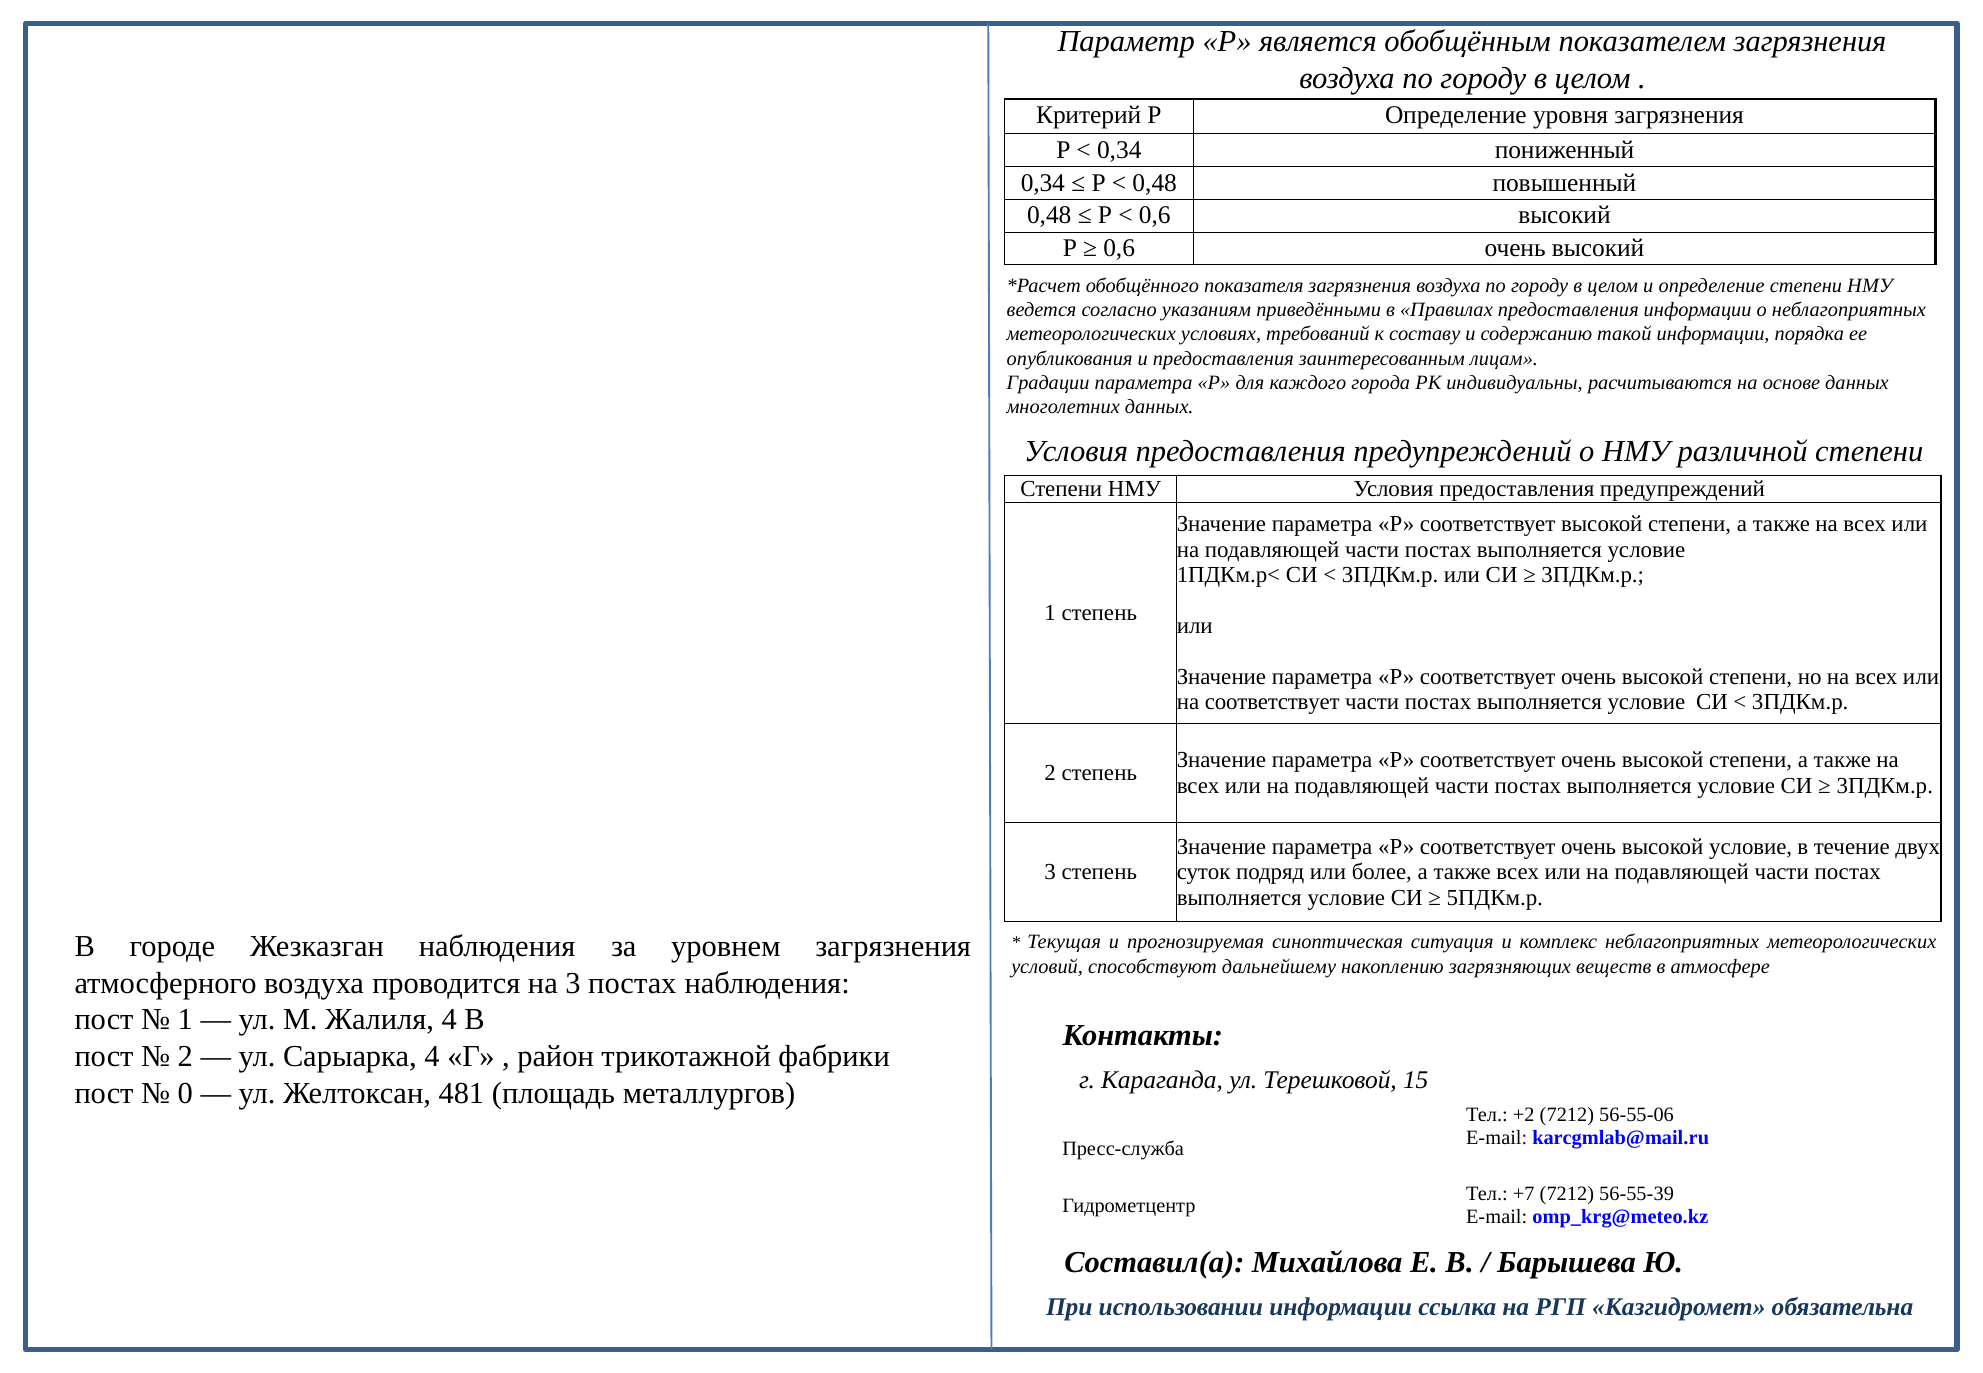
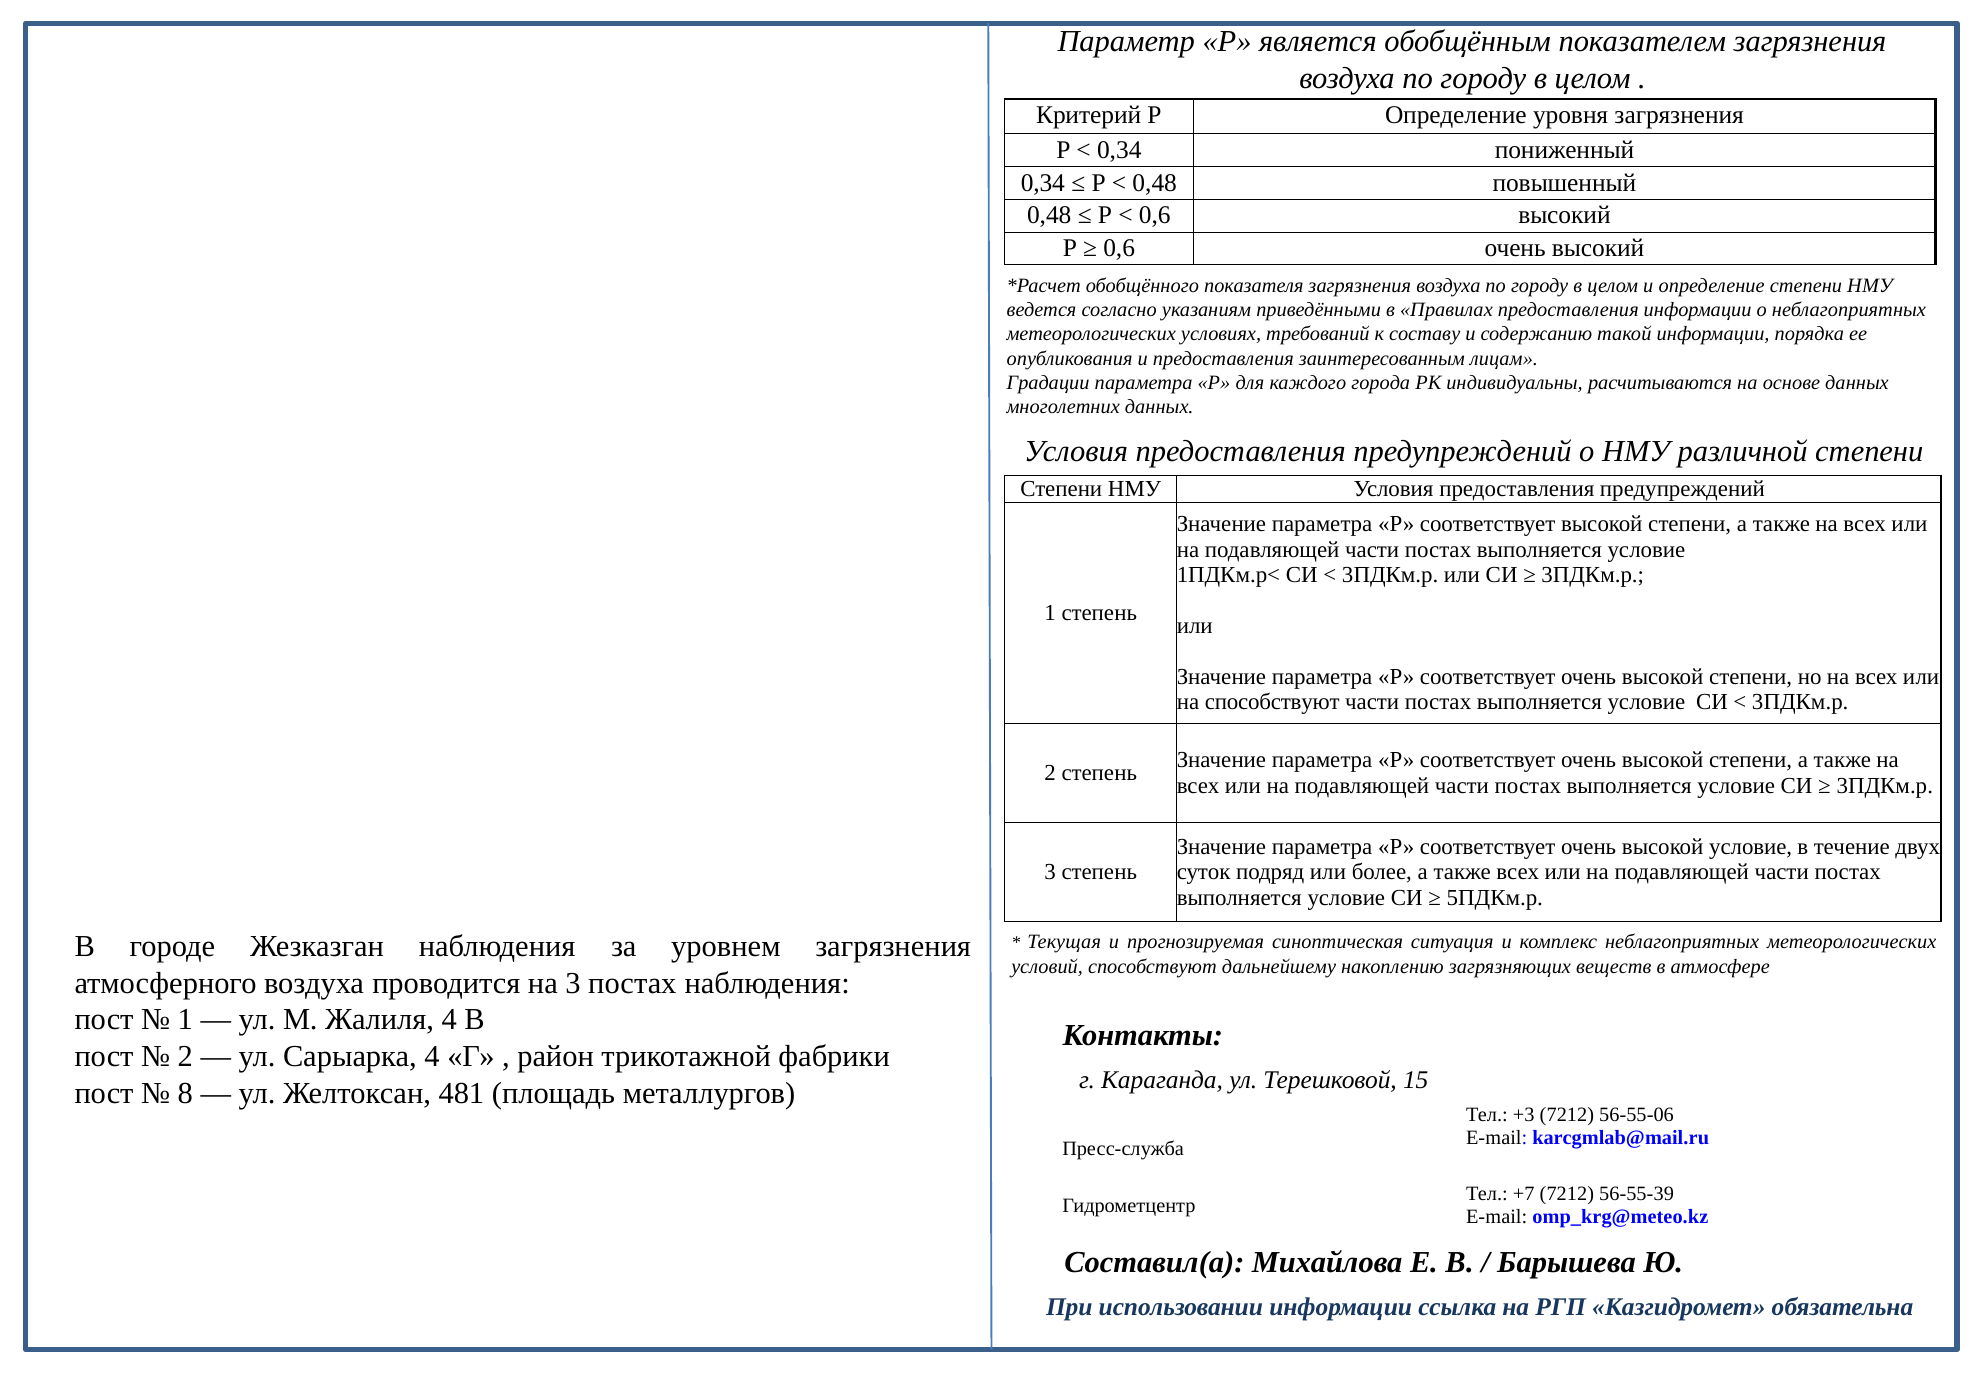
на соответствует: соответствует -> способствуют (1272, 702)
0: 0 -> 8 (185, 1093)
+2: +2 -> +3 (1524, 1115)
